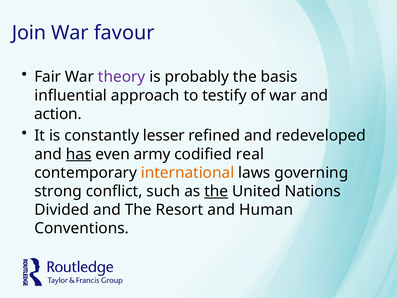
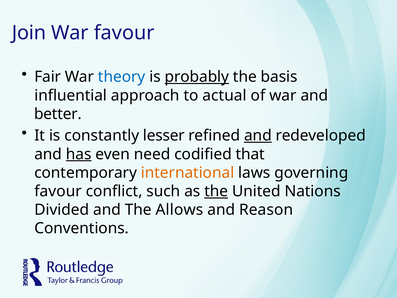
theory colour: purple -> blue (122, 77)
probably underline: none -> present (197, 77)
testify: testify -> actual (225, 95)
action: action -> better (58, 114)
and underline: none -> present (258, 135)
army: army -> need (152, 154)
real: real -> that (250, 154)
strong: strong -> favour (58, 191)
Resort: Resort -> Allows (179, 210)
Human: Human -> Reason (266, 210)
